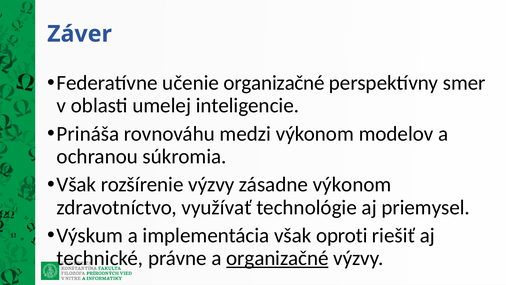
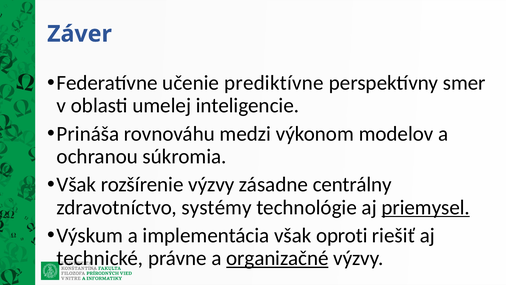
učenie organizačné: organizačné -> prediktívne (274, 83)
zásadne výkonom: výkonom -> centrálny (352, 184)
využívať: využívať -> systémy (217, 207)
priemysel underline: none -> present (426, 207)
